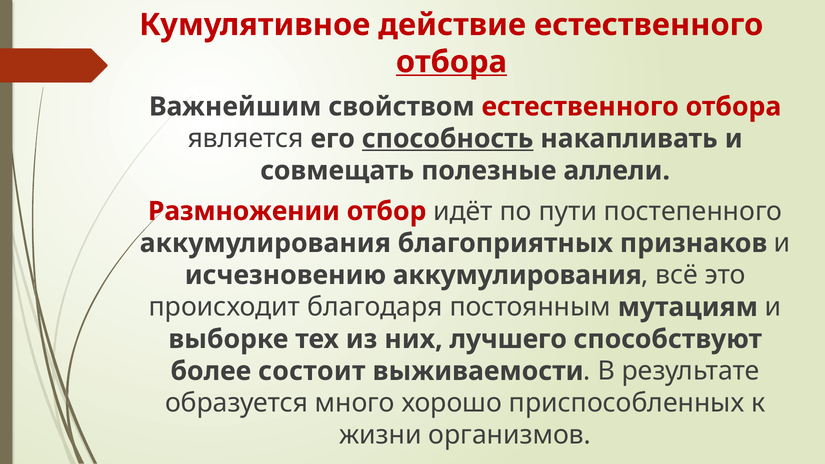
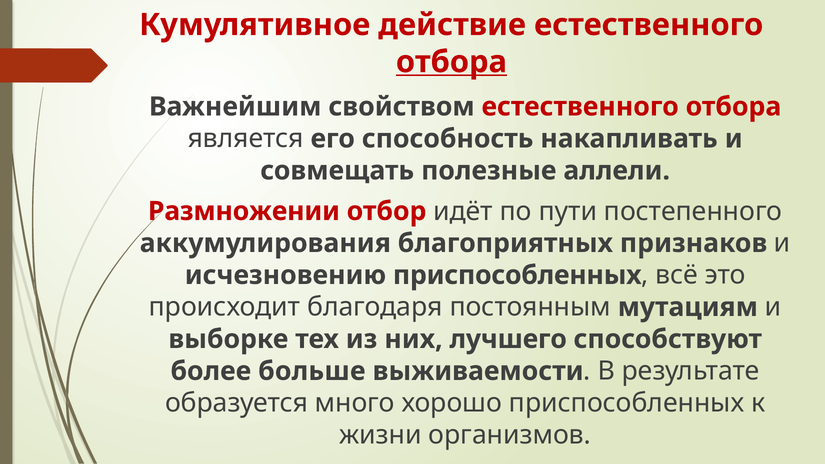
способность underline: present -> none (448, 139)
исчезновению аккумулирования: аккумулирования -> приспособленных (517, 275)
состоит: состоит -> больше (312, 371)
